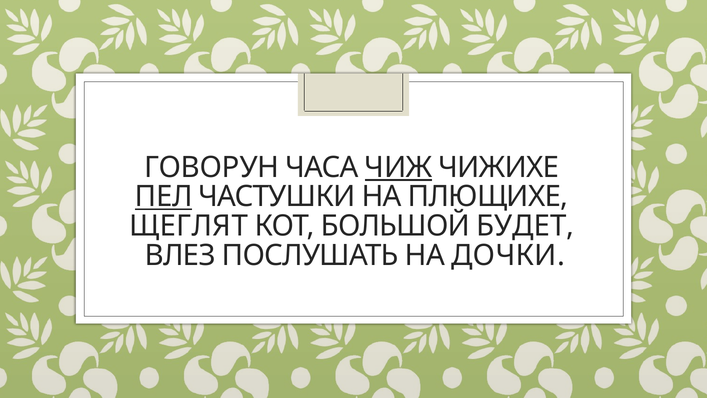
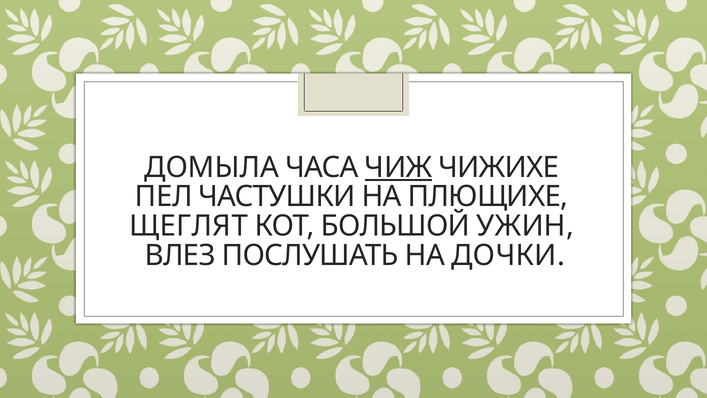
ГОВОРУН: ГОВОРУН -> ДОМЫЛА (212, 167)
ПЕЛ underline: present -> none (164, 197)
БУДЕТ: БУДЕТ -> УЖИН (525, 226)
